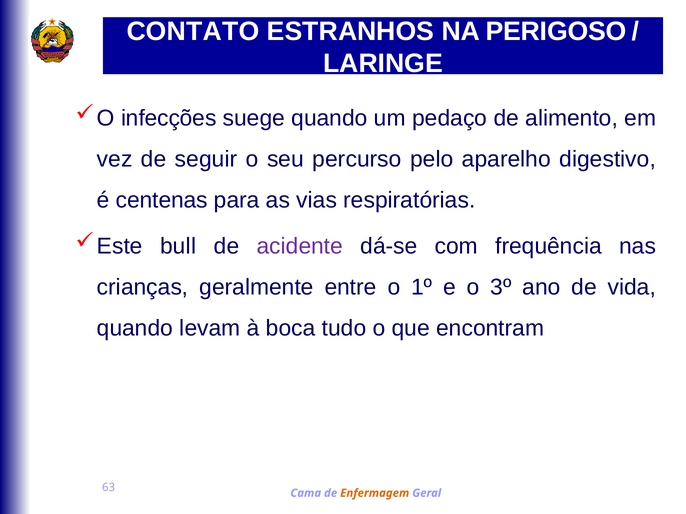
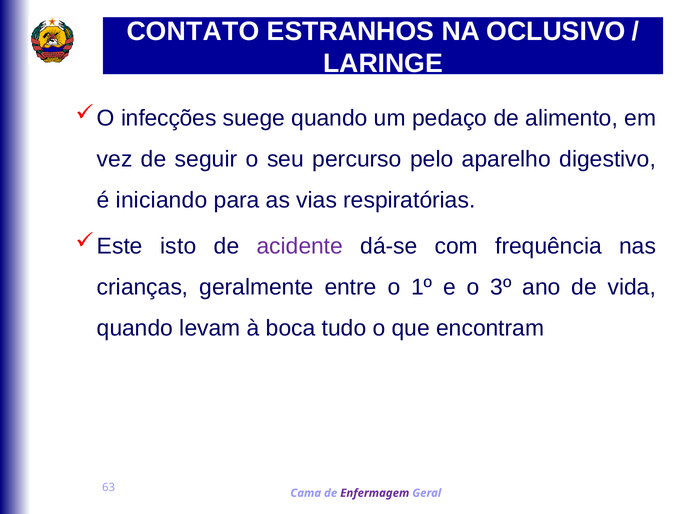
PERIGOSO: PERIGOSO -> OCLUSIVO (556, 32)
centenas: centenas -> iniciando (162, 201)
bull: bull -> isto (178, 246)
Enfermagem colour: orange -> purple (375, 494)
